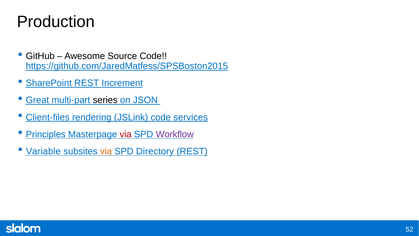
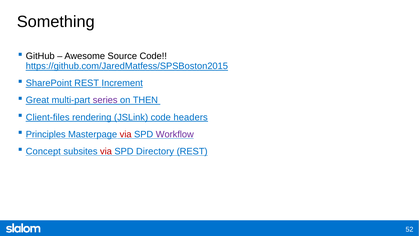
Production: Production -> Something (56, 22)
series colour: black -> purple (105, 100)
JSON: JSON -> THEN (145, 100)
services: services -> headers (191, 117)
Variable: Variable -> Concept (43, 151)
via colour: orange -> red (106, 151)
